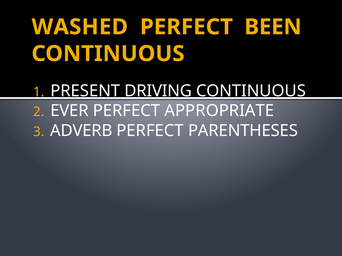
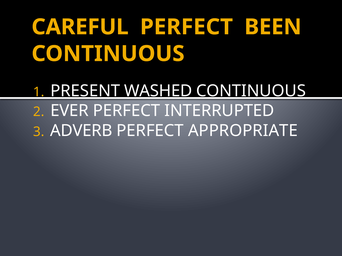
WASHED: WASHED -> CAREFUL (80, 27)
DRIVING: DRIVING -> WASHED (158, 91)
APPROPRIATE: APPROPRIATE -> INTERRUPTED (219, 111)
PARENTHESES: PARENTHESES -> APPROPRIATE (243, 131)
